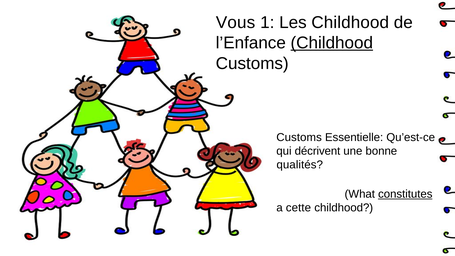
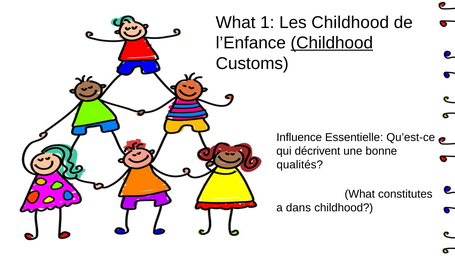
Vous: Vous -> What (236, 22)
Customs: Customs -> Influence (299, 137)
constitutes underline: present -> none (405, 194)
cette: cette -> dans (298, 208)
